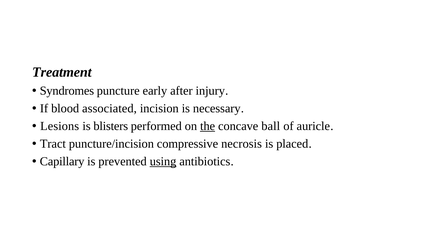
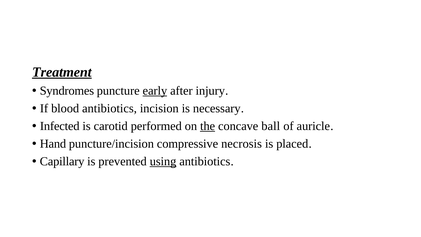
Treatment underline: none -> present (62, 72)
early underline: none -> present (155, 91)
blood associated: associated -> antibiotics (109, 108)
Lesions: Lesions -> Infected (60, 126)
blisters: blisters -> carotid (111, 126)
Tract: Tract -> Hand (53, 144)
